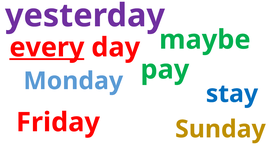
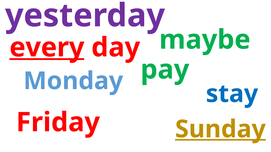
Sunday underline: none -> present (220, 130)
